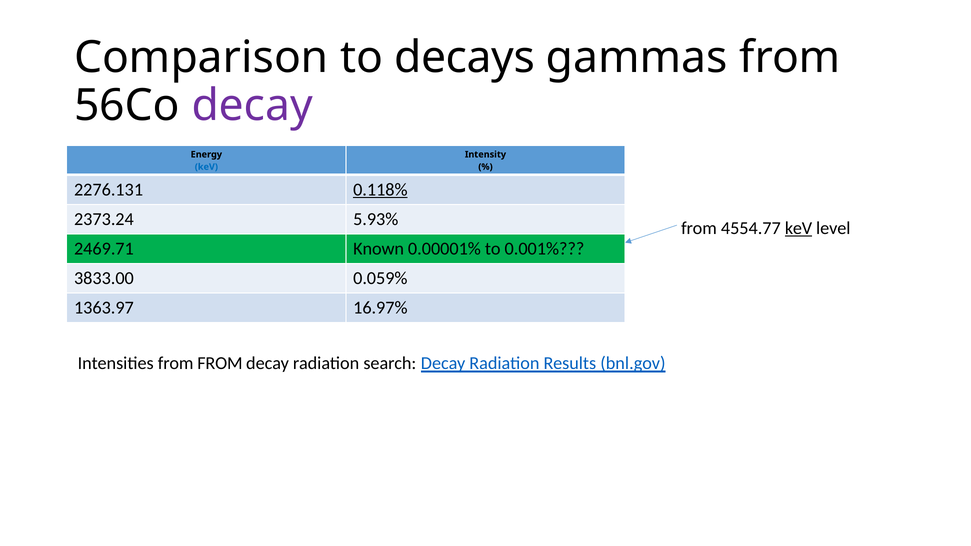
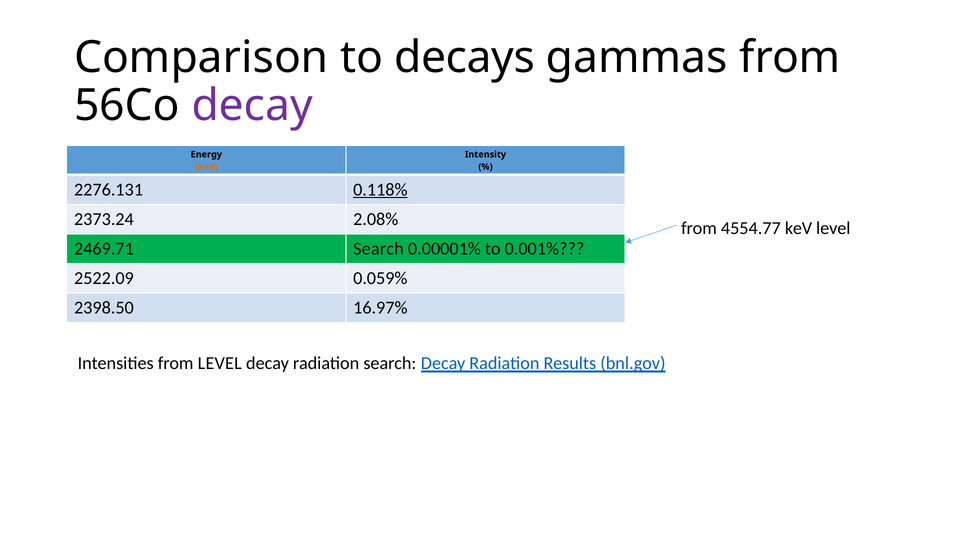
keV colour: blue -> orange (206, 167)
5.93%: 5.93% -> 2.08% (376, 219)
keV underline: present -> none (799, 228)
2469.71 Known: Known -> Search (378, 249)
3833.00: 3833.00 -> 2522.09 (104, 278)
1363.97: 1363.97 -> 2398.50 (104, 308)
from FROM: FROM -> LEVEL (220, 364)
